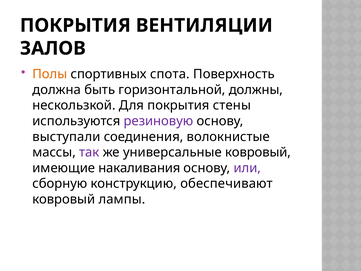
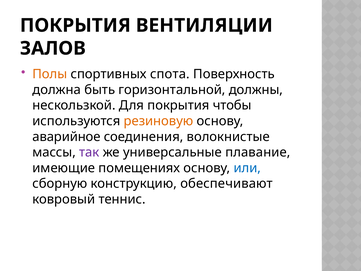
стены: стены -> чтобы (232, 105)
резиновую colour: purple -> orange (158, 121)
выступали: выступали -> аварийное (66, 137)
универсальные ковровый: ковровый -> плавание (258, 152)
накаливания: накаливания -> помещениях (139, 168)
или colour: purple -> blue (247, 168)
лампы: лампы -> теннис (122, 199)
